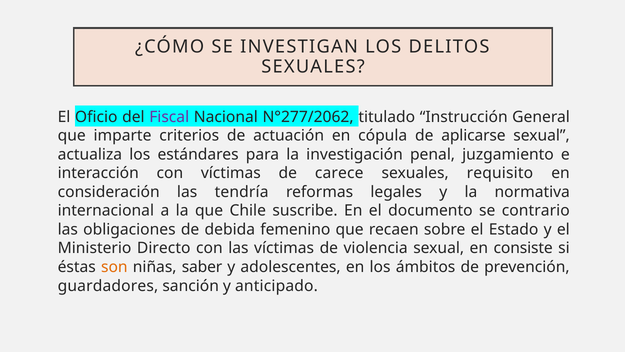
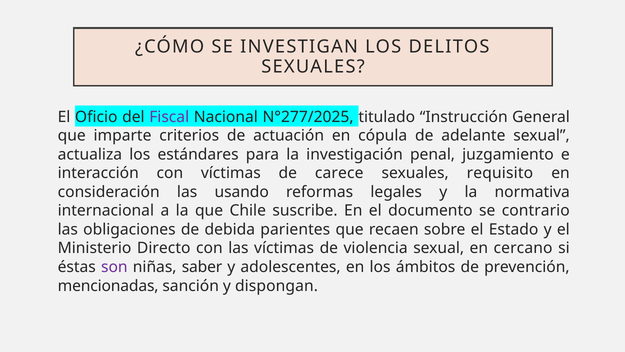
N°277/2062: N°277/2062 -> N°277/2025 (308, 117)
aplicarse: aplicarse -> adelante (473, 136)
tendría: tendría -> usando (242, 192)
femenino: femenino -> parientes (295, 229)
consiste: consiste -> cercano (523, 248)
son colour: orange -> purple (114, 267)
guardadores: guardadores -> mencionadas (108, 286)
anticipado: anticipado -> dispongan (276, 286)
